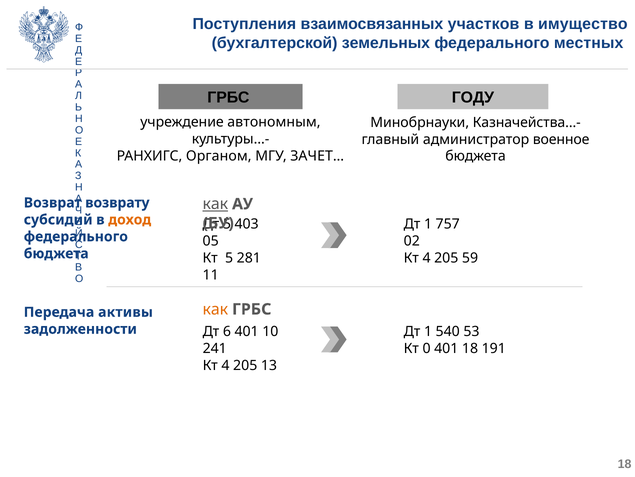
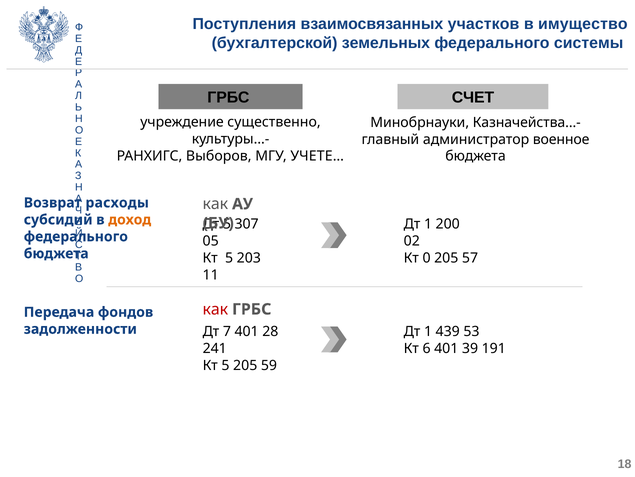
местных: местных -> системы (589, 43)
ГОДУ: ГОДУ -> СЧЕТ (473, 98)
автономным: автономным -> существенно (274, 122)
Органом: Органом -> Выборов (219, 156)
ЗАЧЕТ…: ЗАЧЕТ… -> УЧЕТЕ… (317, 156)
как underline: present -> none (215, 204)
возврату: возврату -> расходы (117, 202)
403: 403 -> 307 (247, 224)
757: 757 -> 200 (448, 224)
281: 281 -> 203 (249, 258)
4: 4 -> 0 (427, 258)
59: 59 -> 57 (470, 258)
как colour: orange -> red (215, 309)
активы: активы -> фондов (126, 312)
540: 540 -> 439 (448, 331)
6: 6 -> 7 (227, 331)
10: 10 -> 28 (270, 331)
0: 0 -> 6 (427, 348)
401 18: 18 -> 39 (470, 348)
4: 4 -> 5 (226, 365)
13: 13 -> 59 (269, 365)
